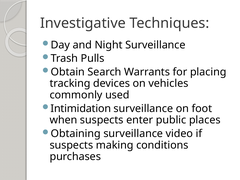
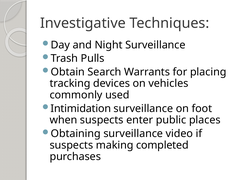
conditions: conditions -> completed (162, 145)
